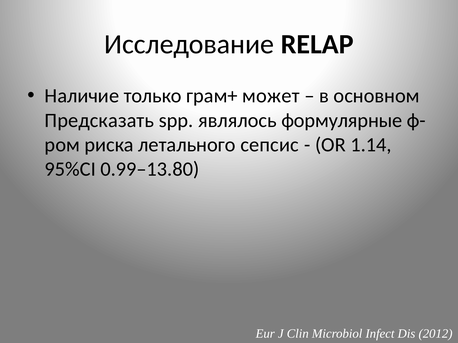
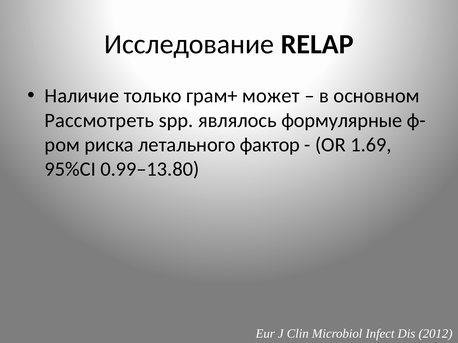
Предсказать: Предсказать -> Рассмотреть (99, 121)
сепсис: сепсис -> фактор (270, 145)
1.14: 1.14 -> 1.69 (371, 145)
